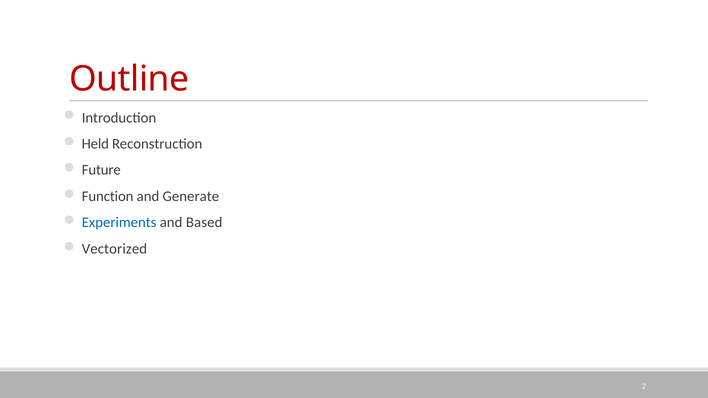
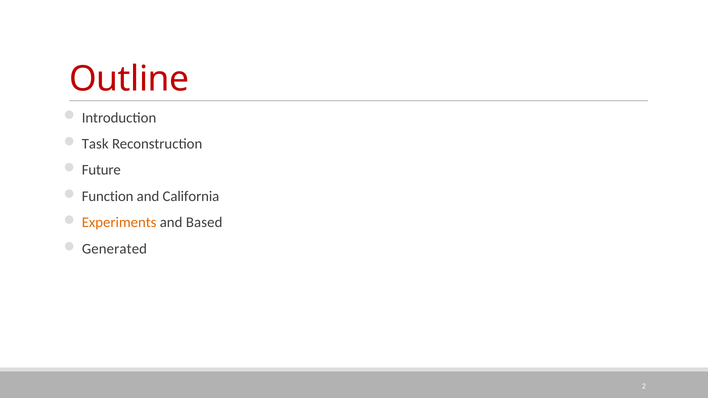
Held: Held -> Task (95, 144)
Generate: Generate -> California (191, 196)
Experiments colour: blue -> orange (119, 223)
Vectorized: Vectorized -> Generated (114, 249)
